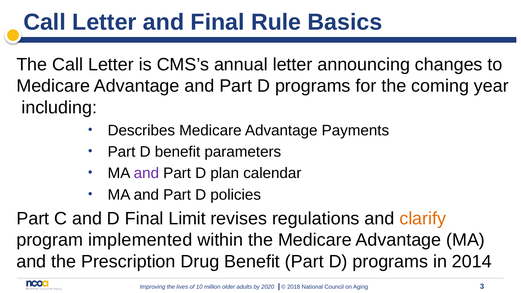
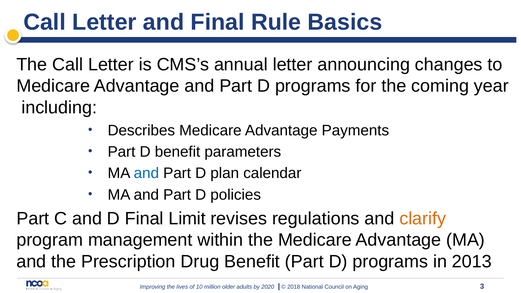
and colour: purple -> blue (146, 173)
implemented: implemented -> management (140, 240)
2014: 2014 -> 2013 (472, 262)
